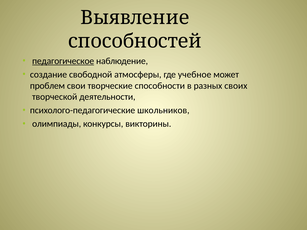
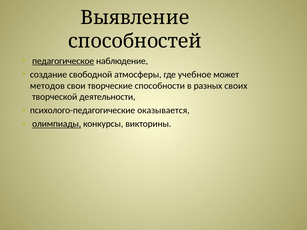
проблем: проблем -> методов (47, 86)
школьников: школьников -> оказывается (163, 111)
олимпиады underline: none -> present (57, 124)
